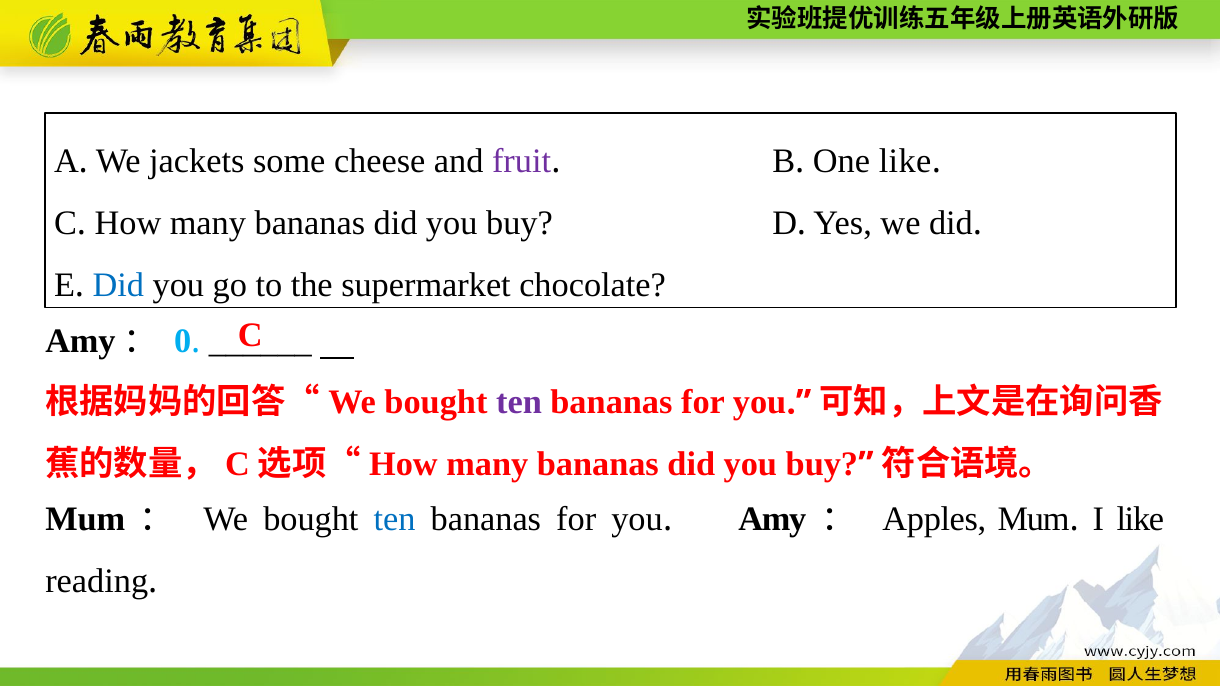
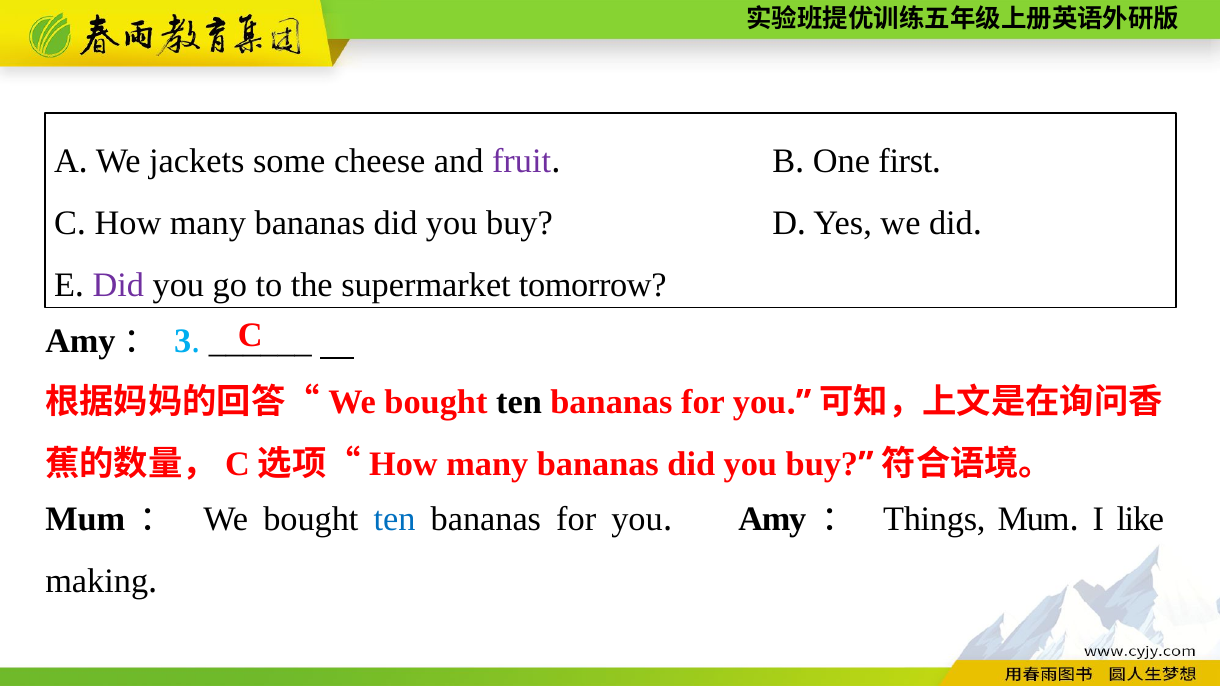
One like: like -> first (905, 161)
Did colour: blue -> purple (118, 285)
chocolate: chocolate -> tomorrow (593, 285)
0: 0 -> 3 (183, 341)
ten colour: purple -> black (519, 402)
Apples: Apples -> Things (934, 520)
reading: reading -> making (97, 582)
